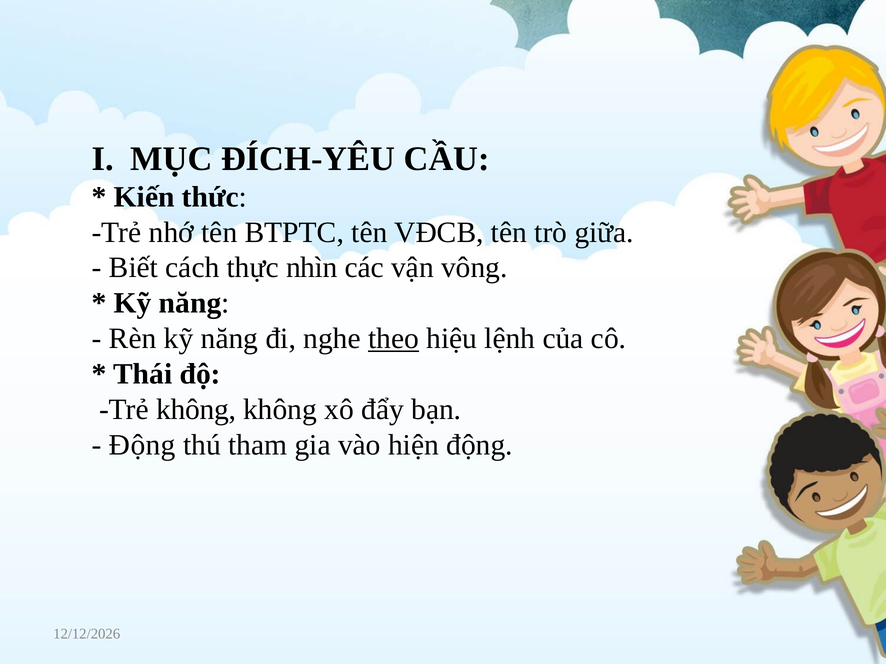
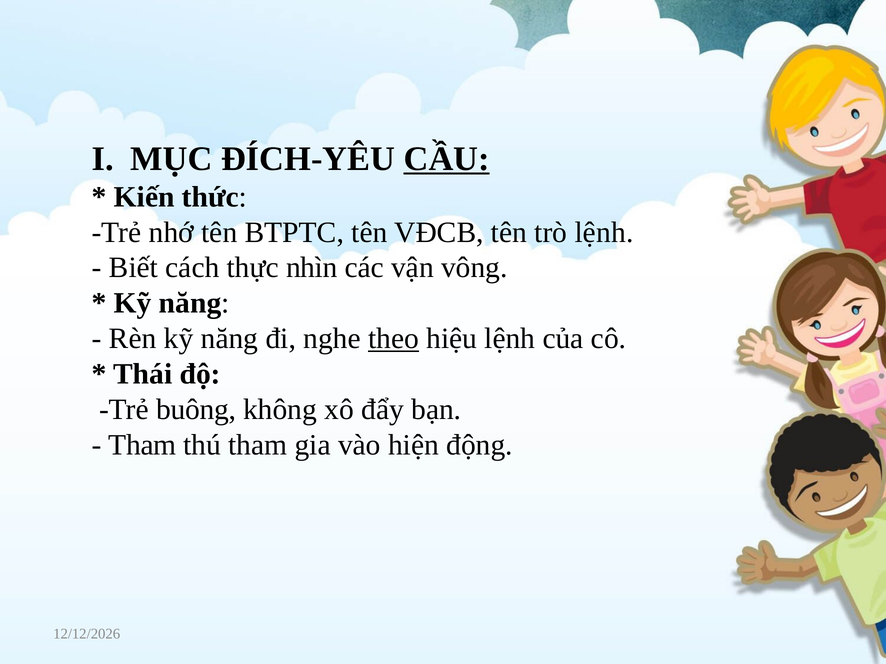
CẦU underline: none -> present (447, 159)
trò giữa: giữa -> lệnh (604, 232)
Trẻ không: không -> buông (196, 410)
Động: Động -> Tham (142, 445)
